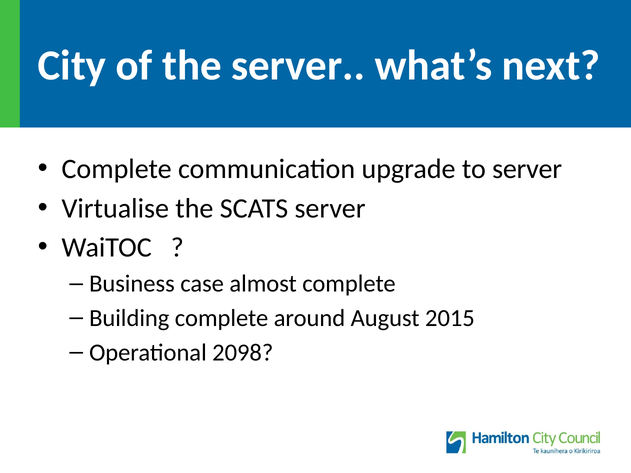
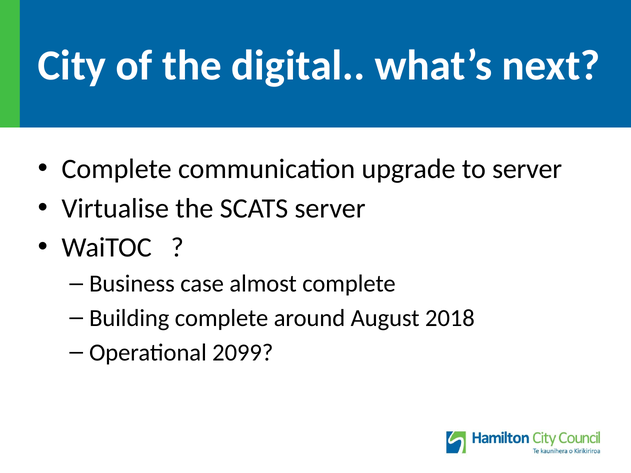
the server: server -> digital (298, 65)
2015: 2015 -> 2018 (450, 318)
2098: 2098 -> 2099 (243, 353)
